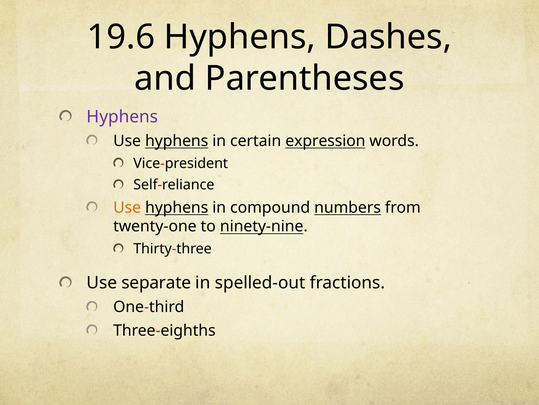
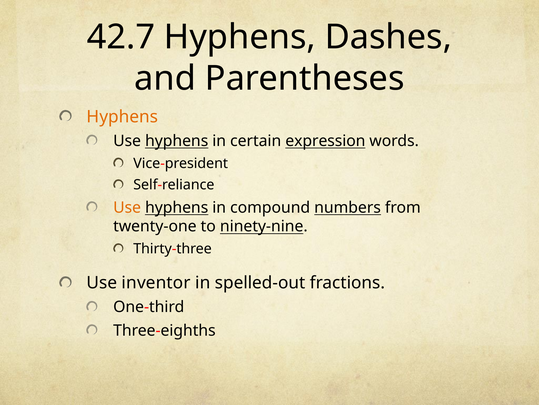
19.6: 19.6 -> 42.7 (121, 37)
Hyphens colour: purple -> orange (122, 117)
separate: separate -> inventor (156, 282)
